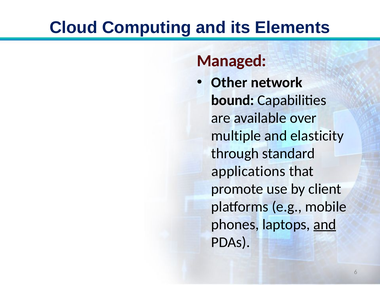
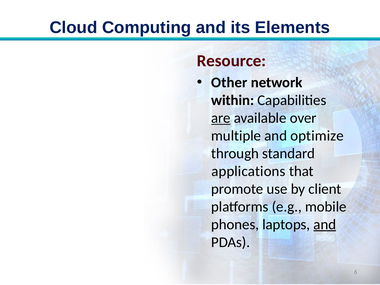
Managed: Managed -> Resource (232, 61)
bound: bound -> within (233, 100)
are underline: none -> present (221, 118)
elasticity: elasticity -> optimize (317, 136)
